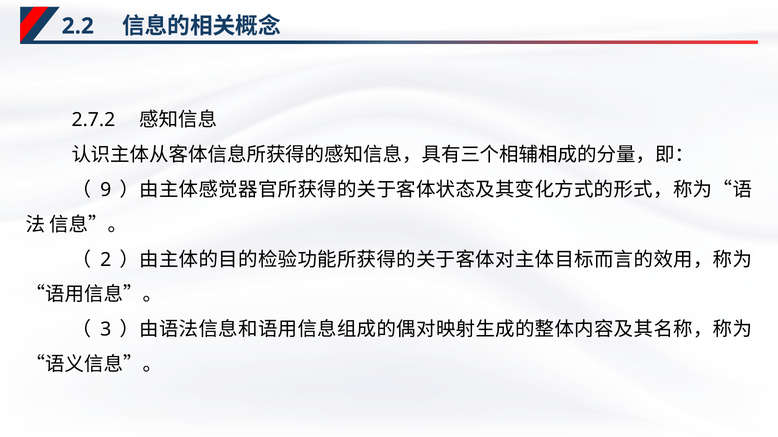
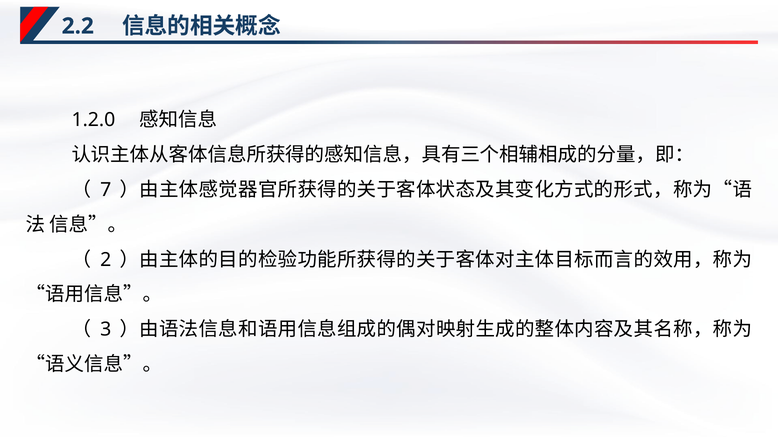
2.7.2: 2.7.2 -> 1.2.0 (93, 120)
9: 9 -> 7 (106, 190)
